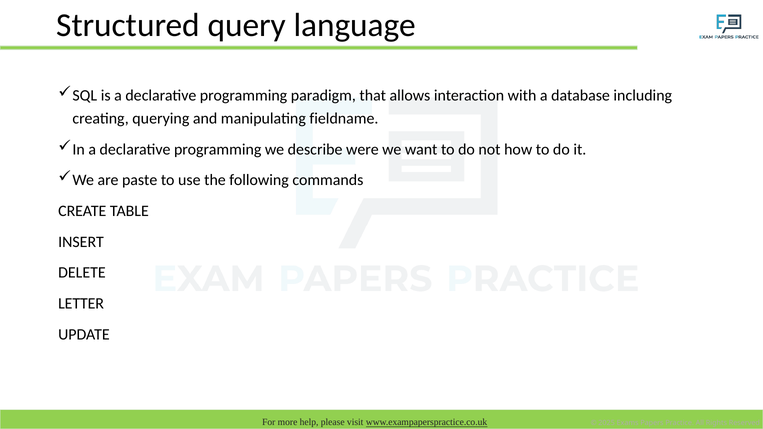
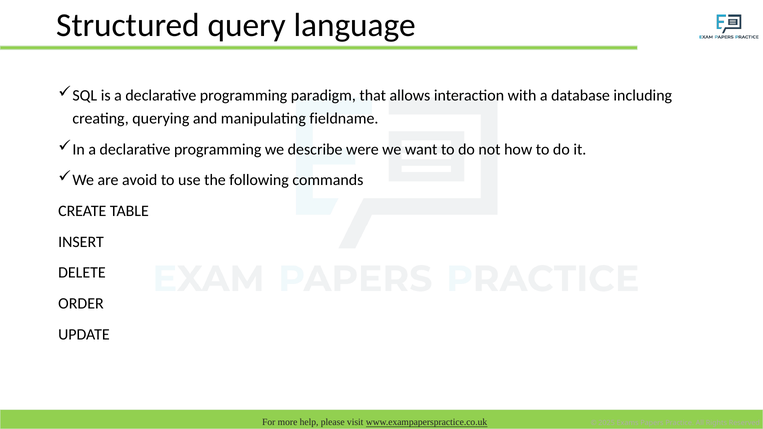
paste: paste -> avoid (140, 180)
LETTER: LETTER -> ORDER (81, 304)
